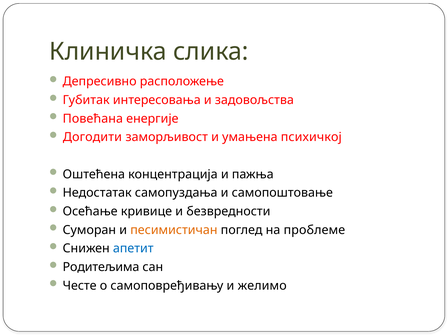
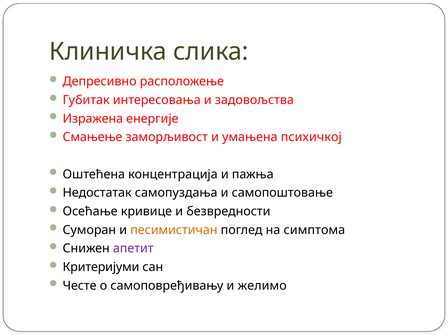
Повећана: Повећана -> Изражена (93, 119)
Догодити: Догодити -> Смањење (93, 137)
проблеме: проблеме -> симптома (314, 230)
апетит colour: blue -> purple (133, 248)
Родитељима: Родитељима -> Критеријуми (101, 267)
